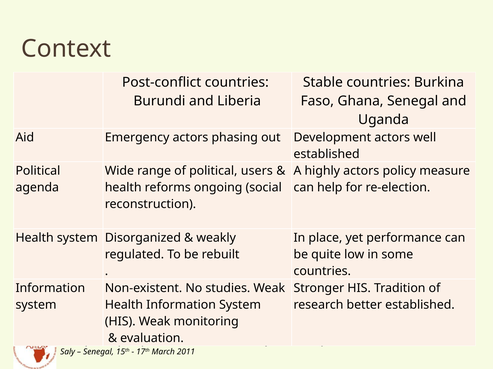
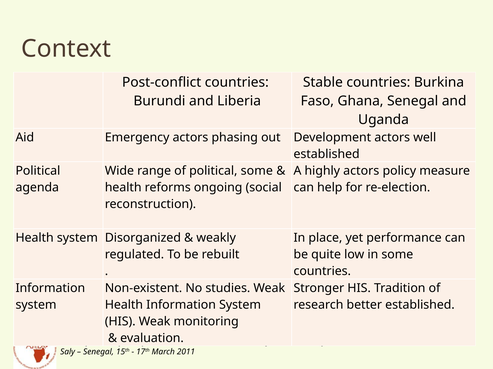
political users: users -> some (257, 171)
